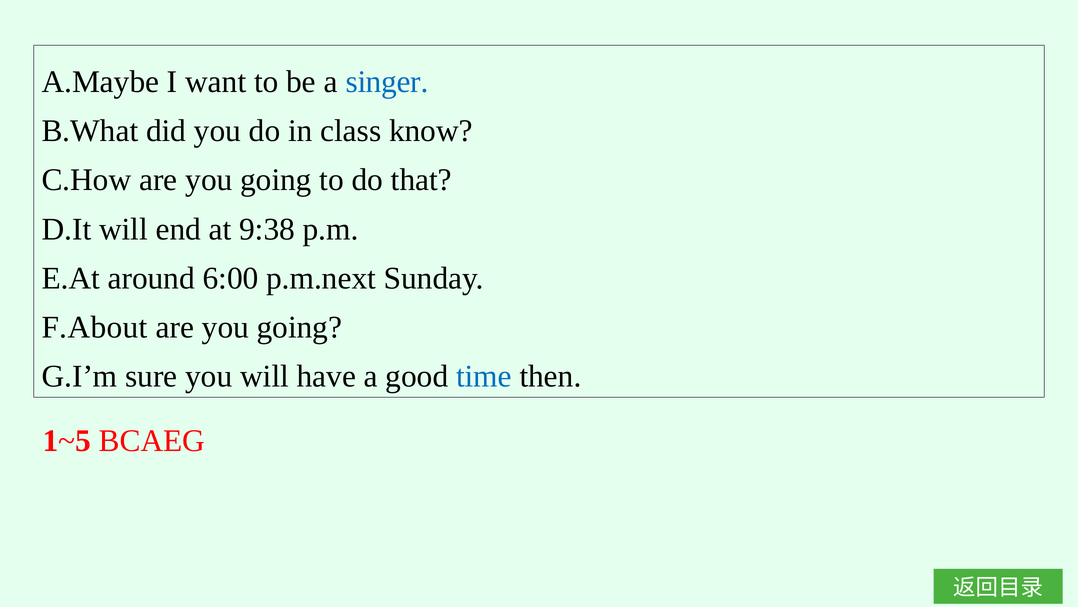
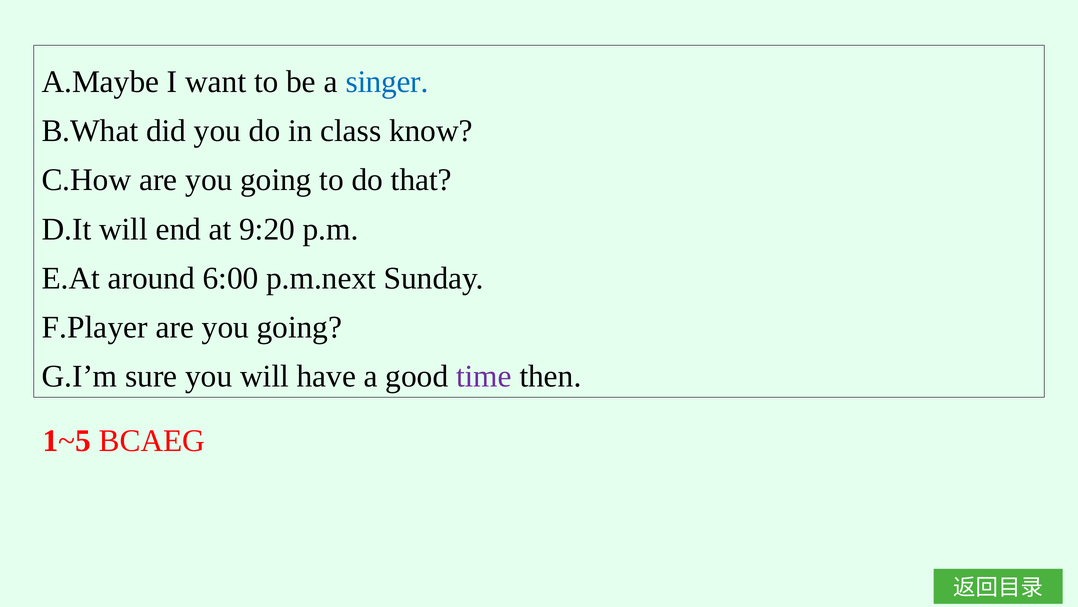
9:38: 9:38 -> 9:20 (267, 229)
F.About: F.About -> F.Player (95, 327)
time colour: blue -> purple (484, 376)
